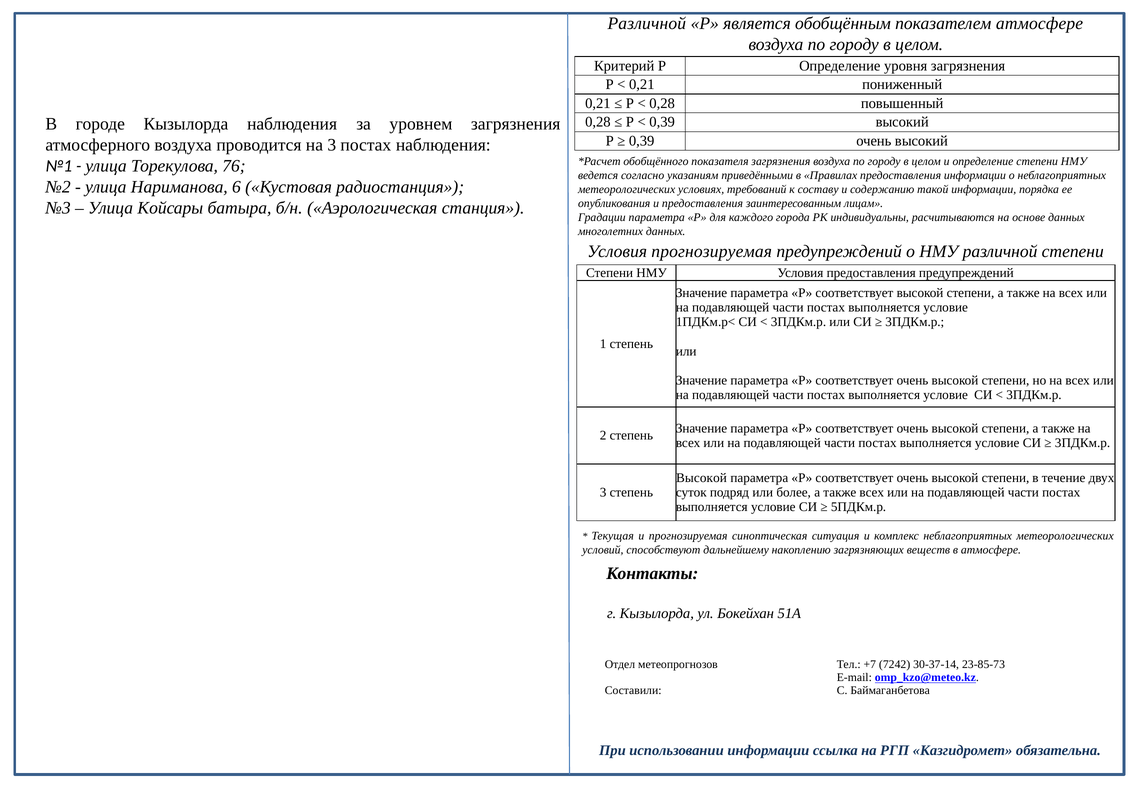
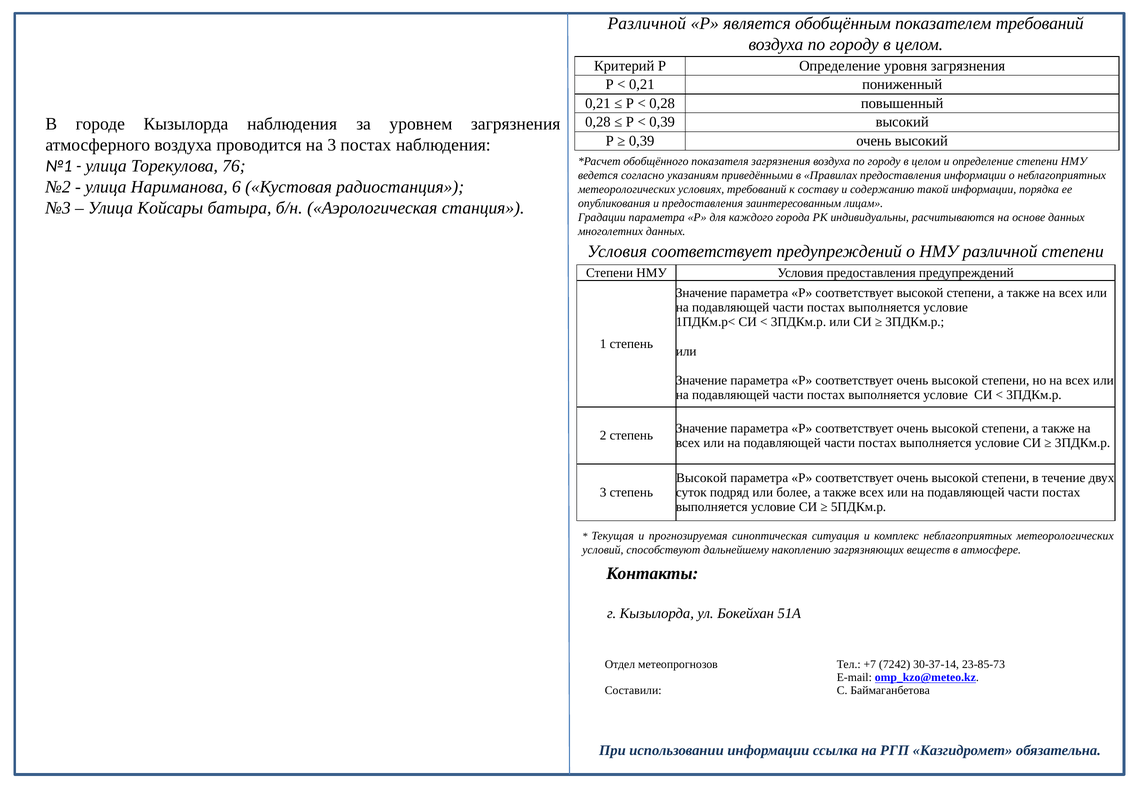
показателем атмосфере: атмосфере -> требований (1040, 24)
Условия прогнозируемая: прогнозируемая -> соответствует (712, 252)
